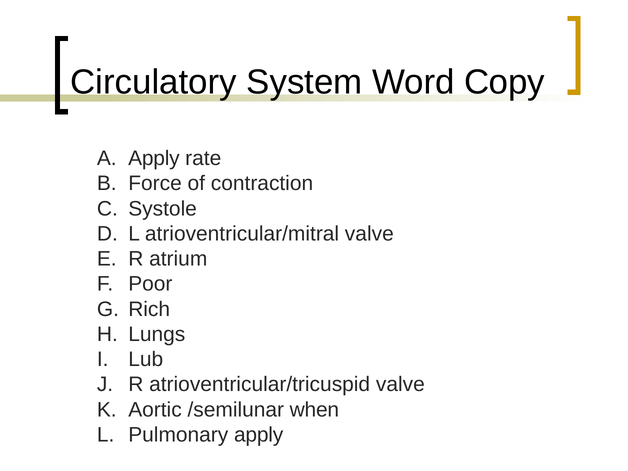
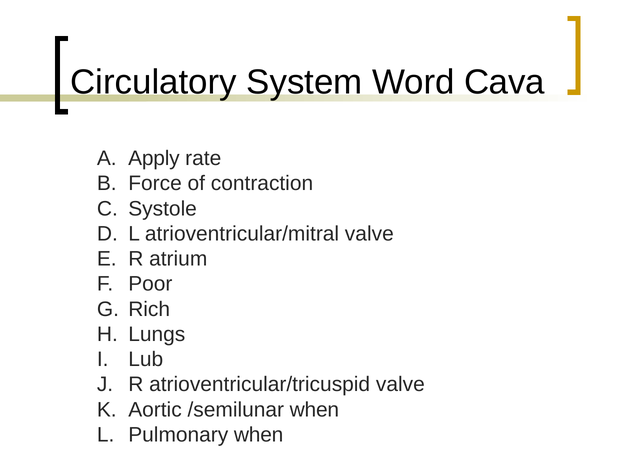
Copy: Copy -> Cava (504, 82)
Pulmonary apply: apply -> when (259, 435)
